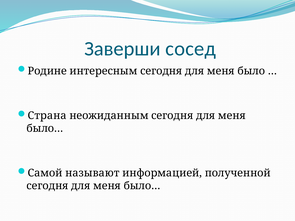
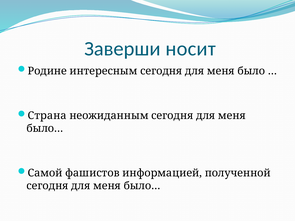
сосед: сосед -> носит (191, 49)
называют: называют -> фашистов (92, 173)
